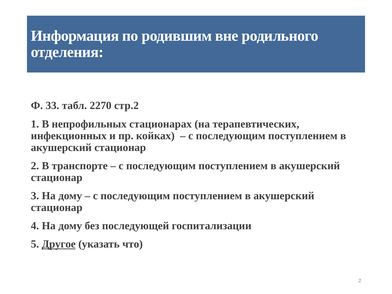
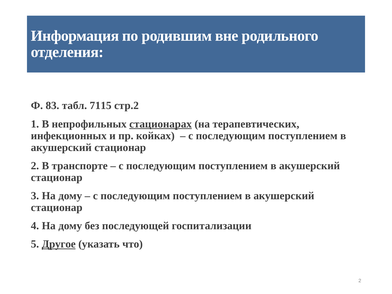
33: 33 -> 83 (52, 106)
2270: 2270 -> 7115 (101, 106)
стационарах underline: none -> present (161, 124)
